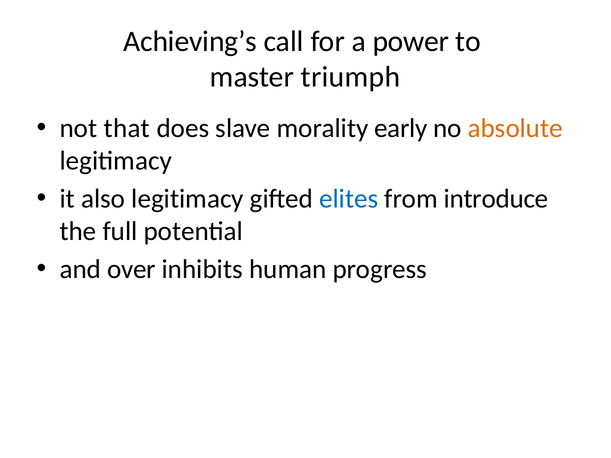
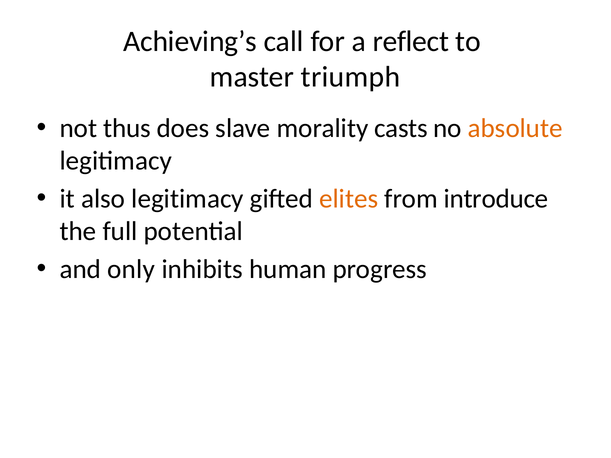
power: power -> reflect (411, 41)
that: that -> thus (127, 128)
early: early -> casts (401, 128)
elites colour: blue -> orange (349, 199)
over: over -> only (131, 269)
